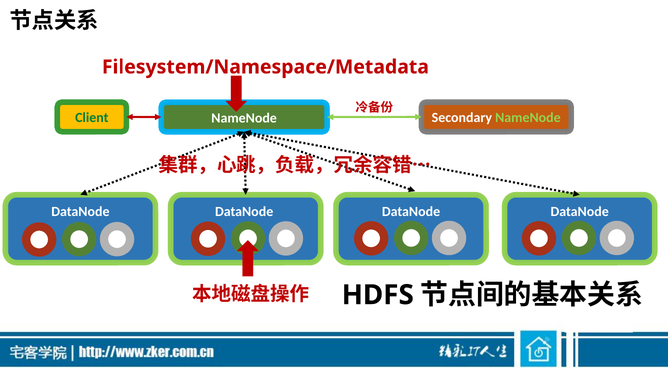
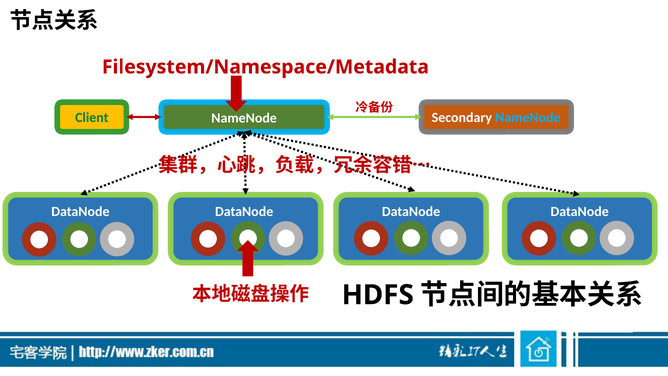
NameNode colour: light green -> light blue (528, 118)
